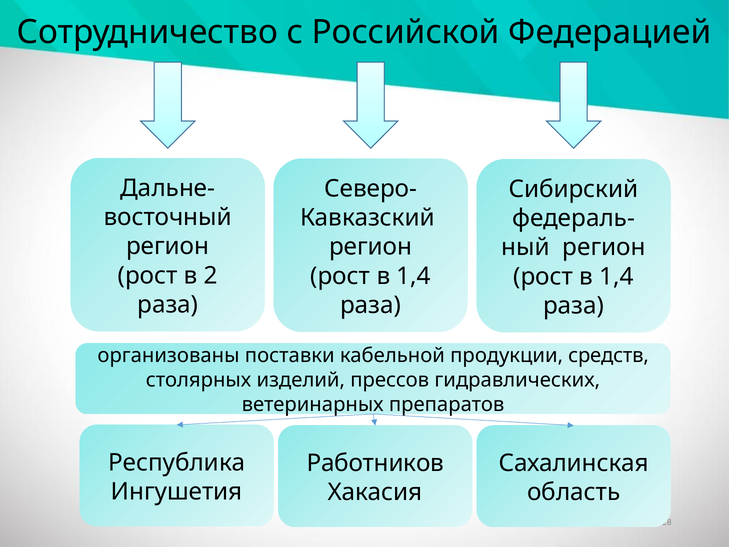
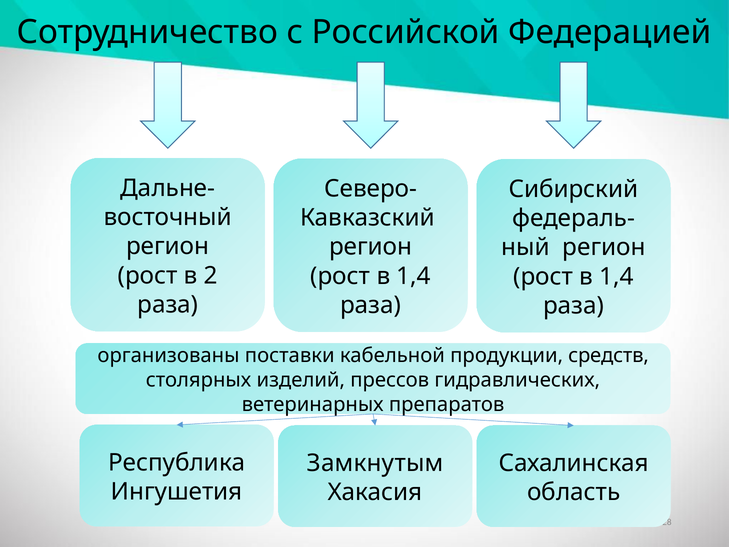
Работников: Работников -> Замкнутым (375, 463)
